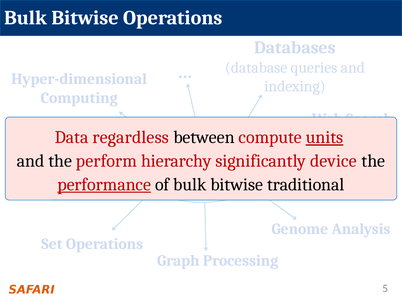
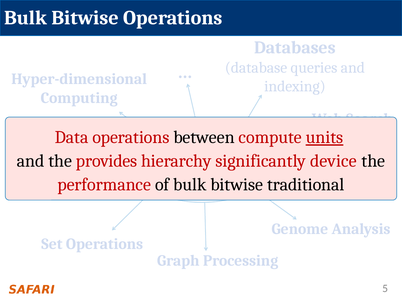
Data regardless: regardless -> operations (131, 137)
perform: perform -> provides (107, 161)
performance underline: present -> none (104, 184)
